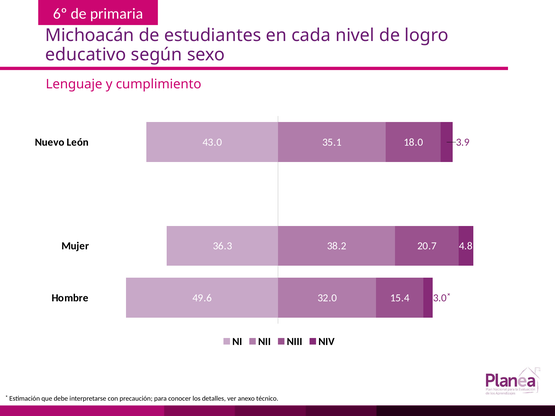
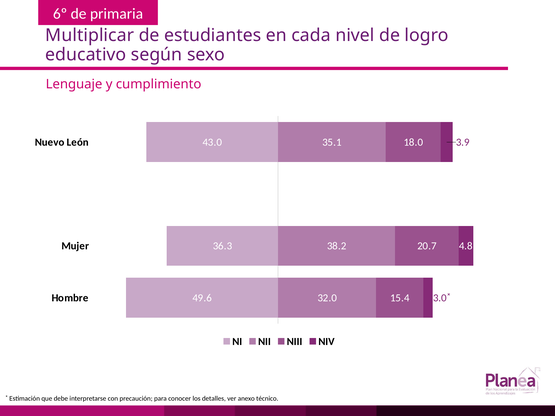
Michoacán: Michoacán -> Multiplicar (90, 35)
